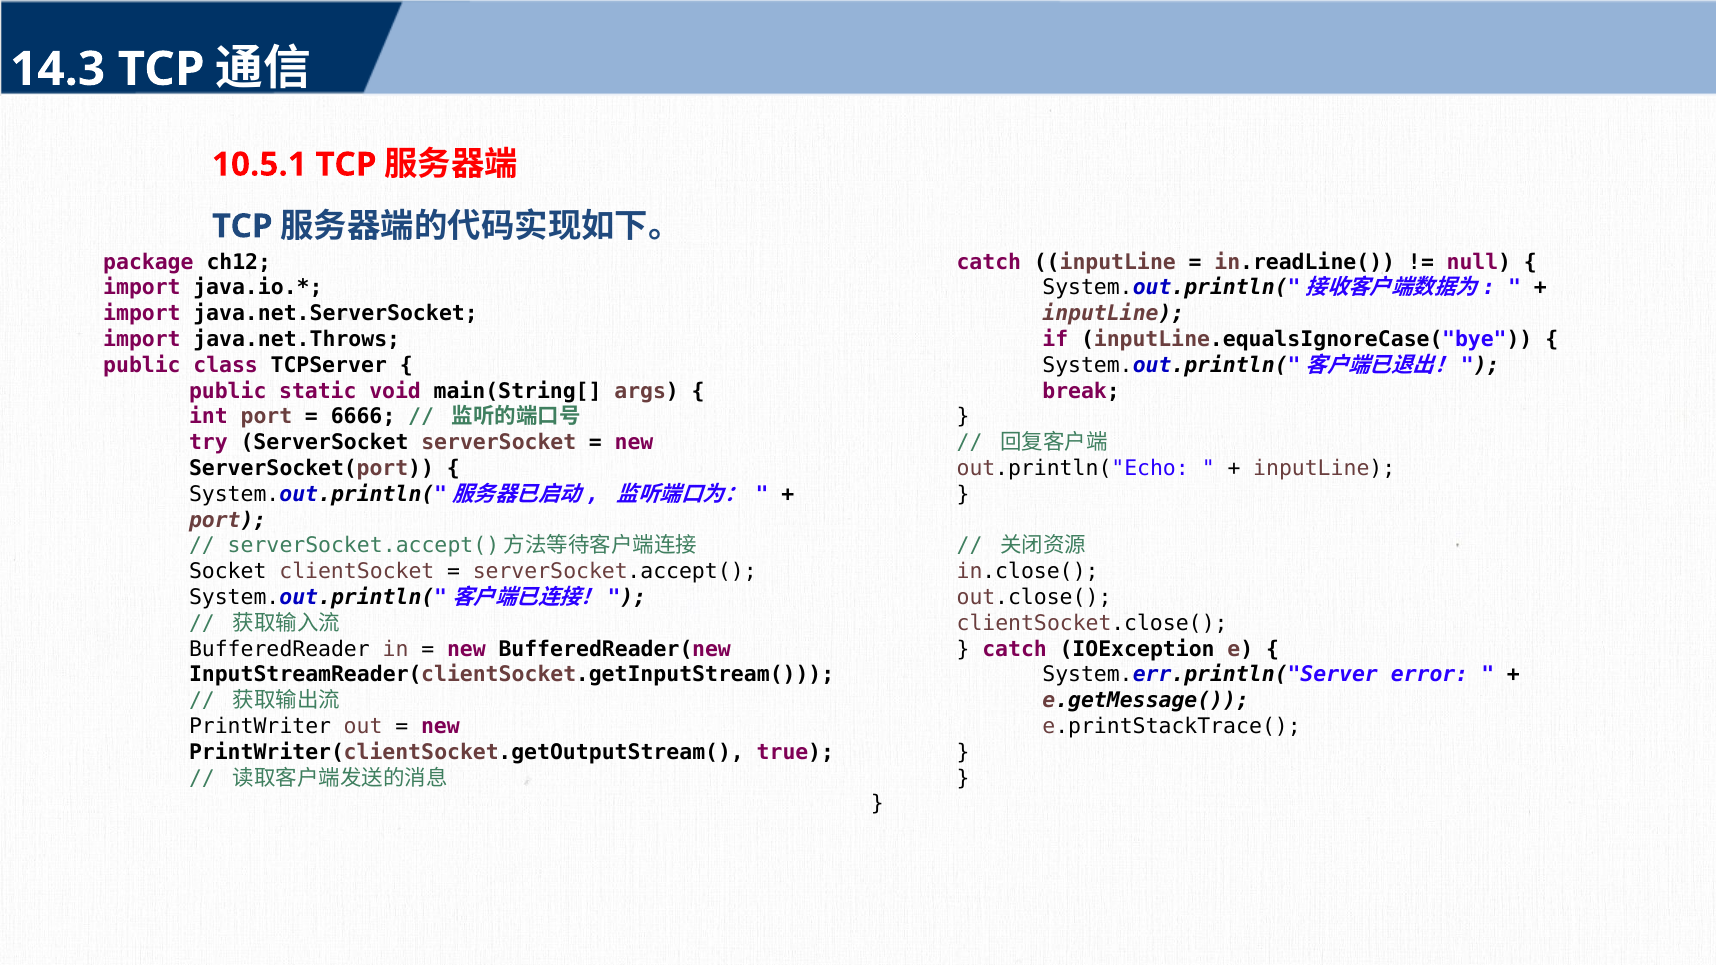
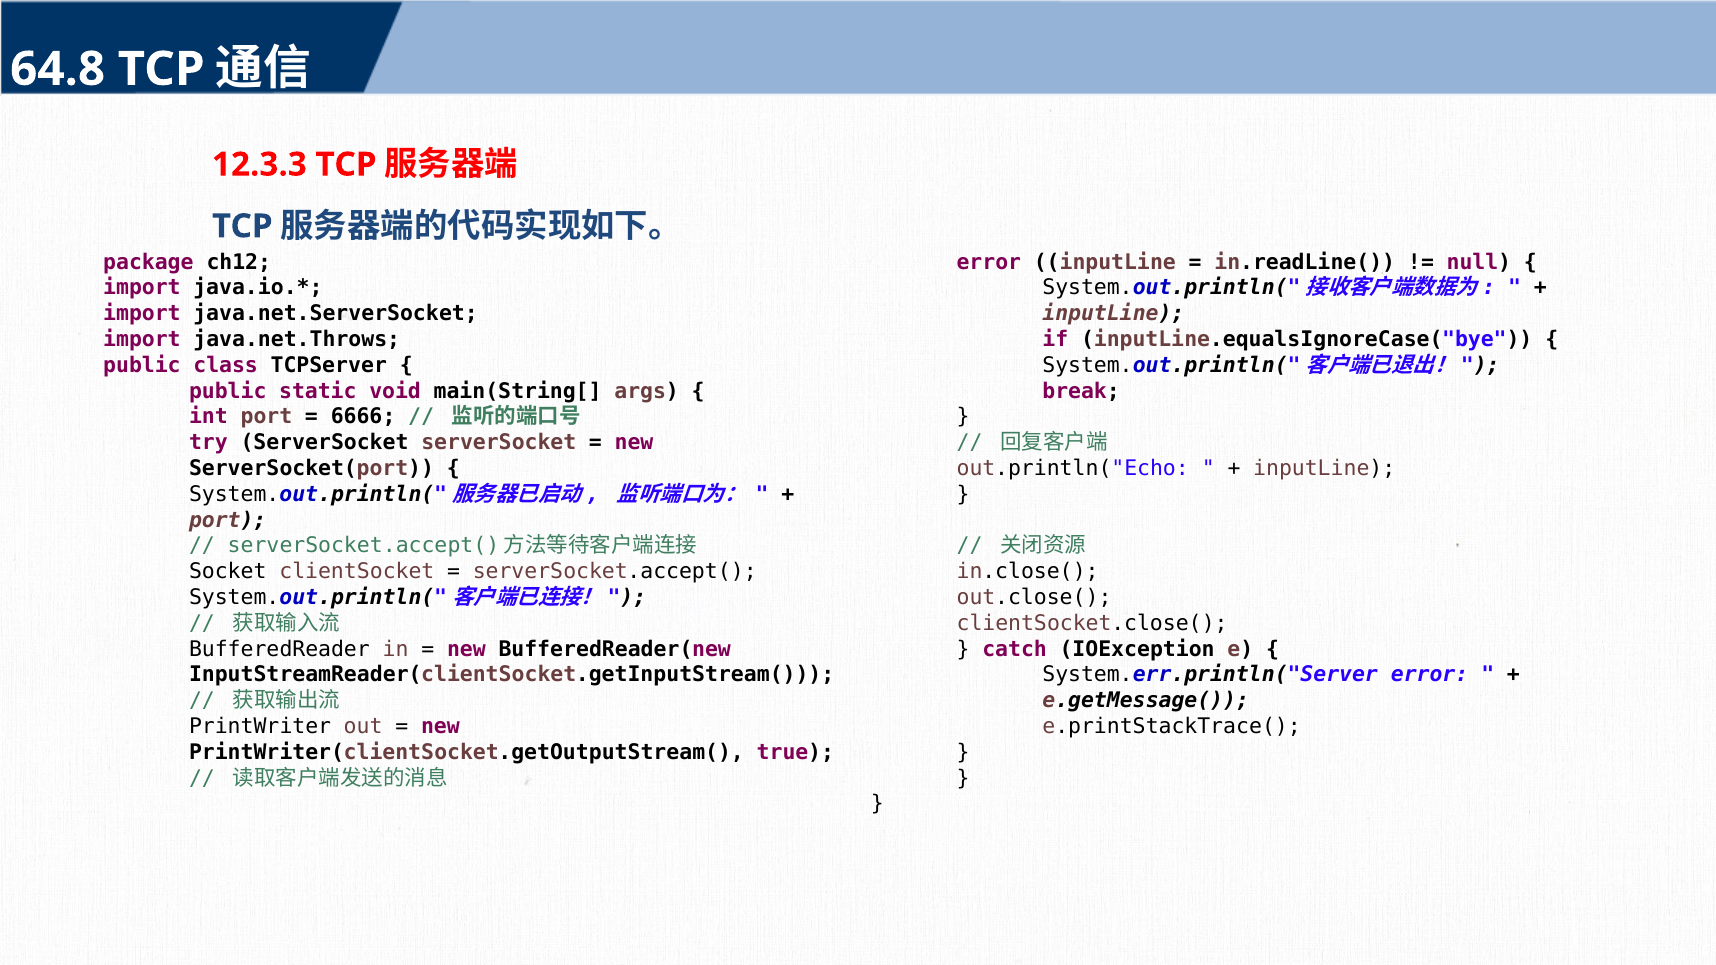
14.3: 14.3 -> 64.8 (58, 69)
10.5.1: 10.5.1 -> 12.3.3 (259, 165)
catch: catch -> error (989, 262)
